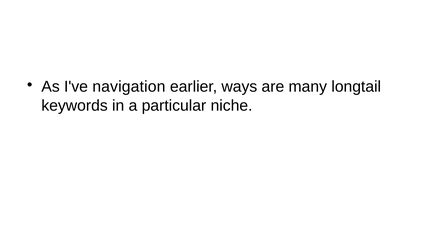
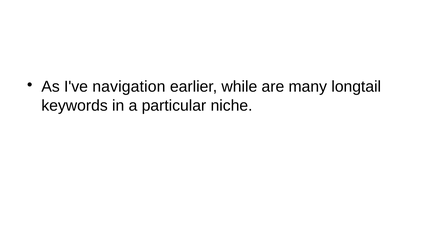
ways: ways -> while (239, 87)
